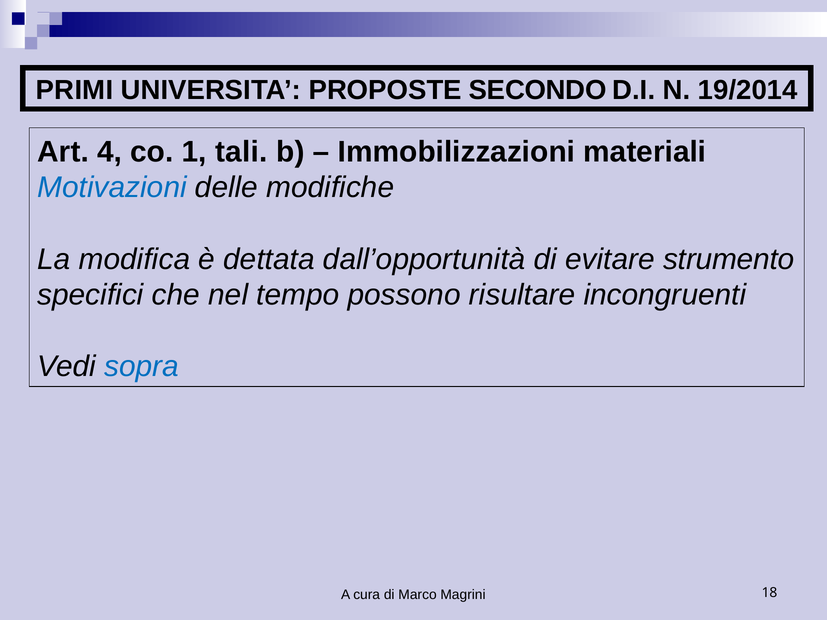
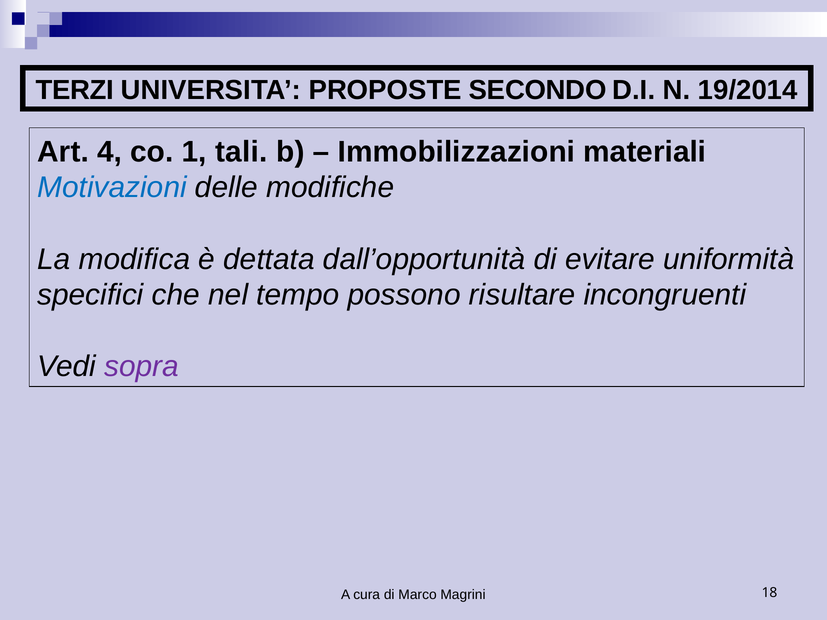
PRIMI: PRIMI -> TERZI (75, 90)
strumento: strumento -> uniformità (729, 259)
sopra colour: blue -> purple (142, 367)
